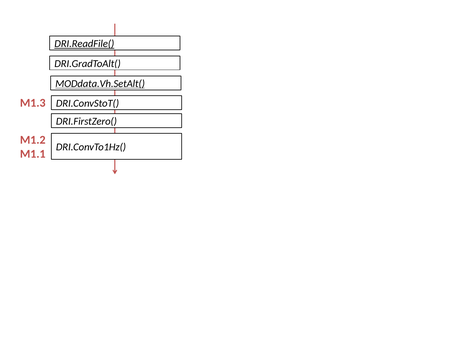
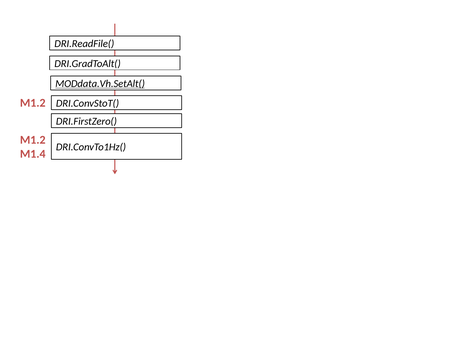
DRI.ReadFile( underline: present -> none (84, 44)
M1.3: M1.3 -> M1.2 (33, 103)
M1.1: M1.1 -> M1.4 (33, 154)
